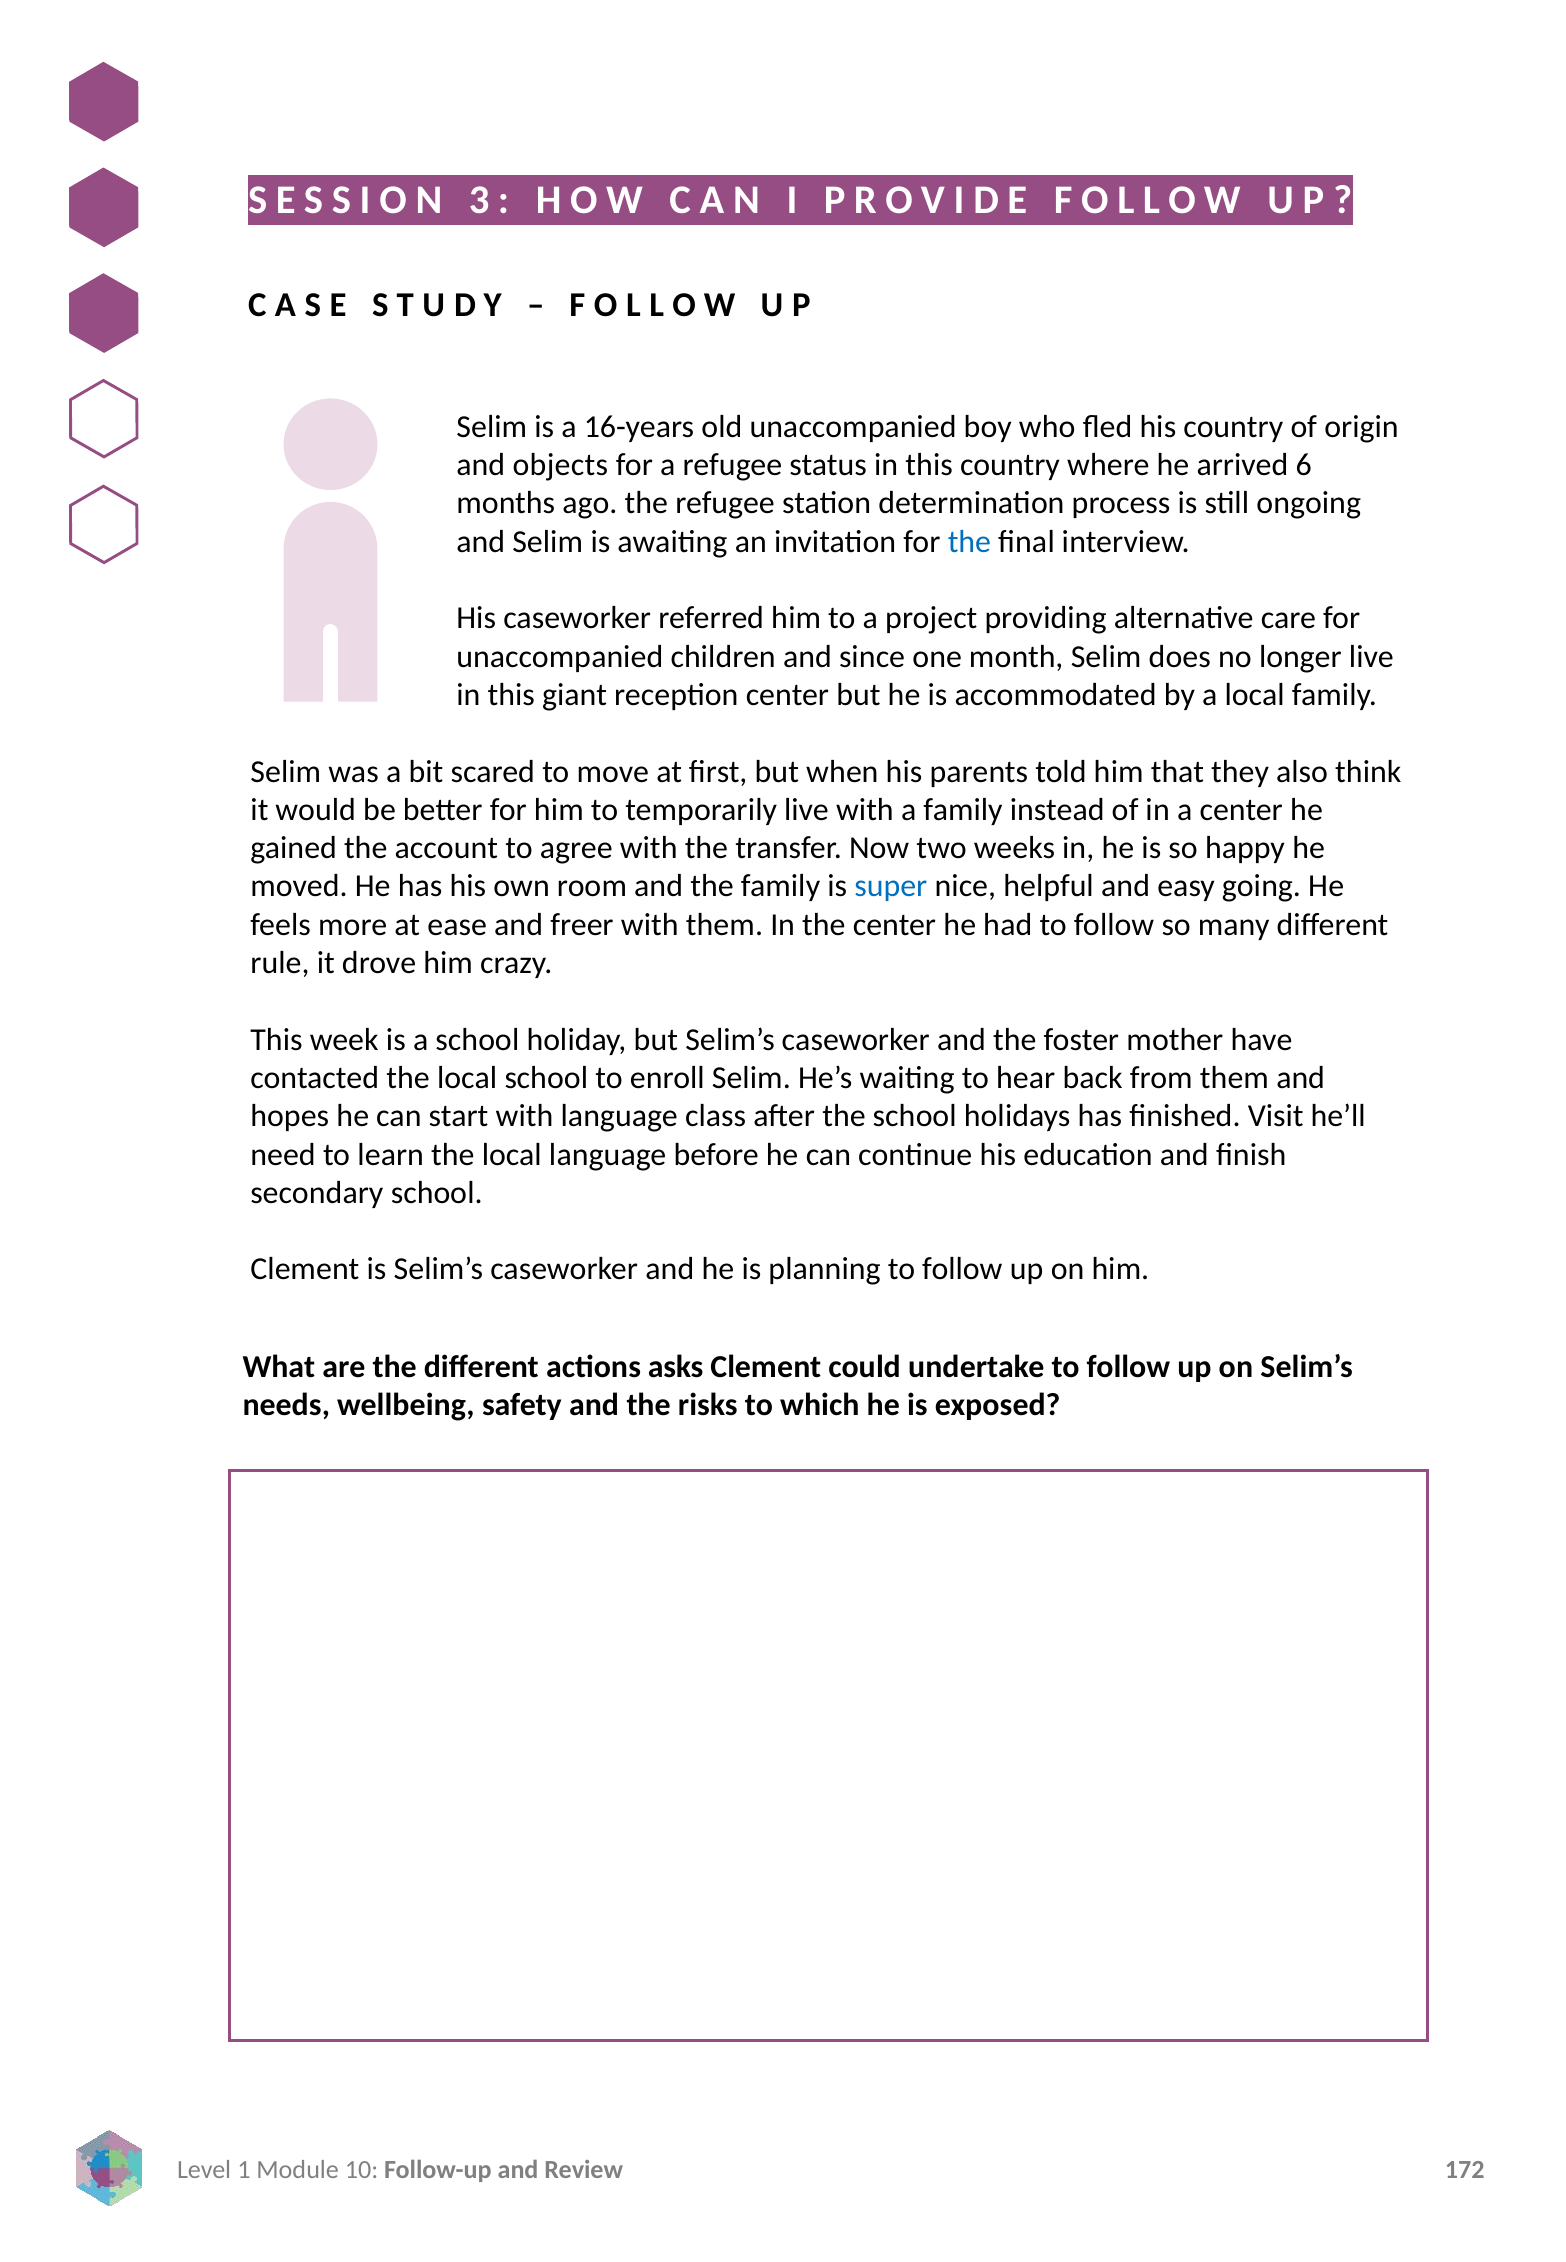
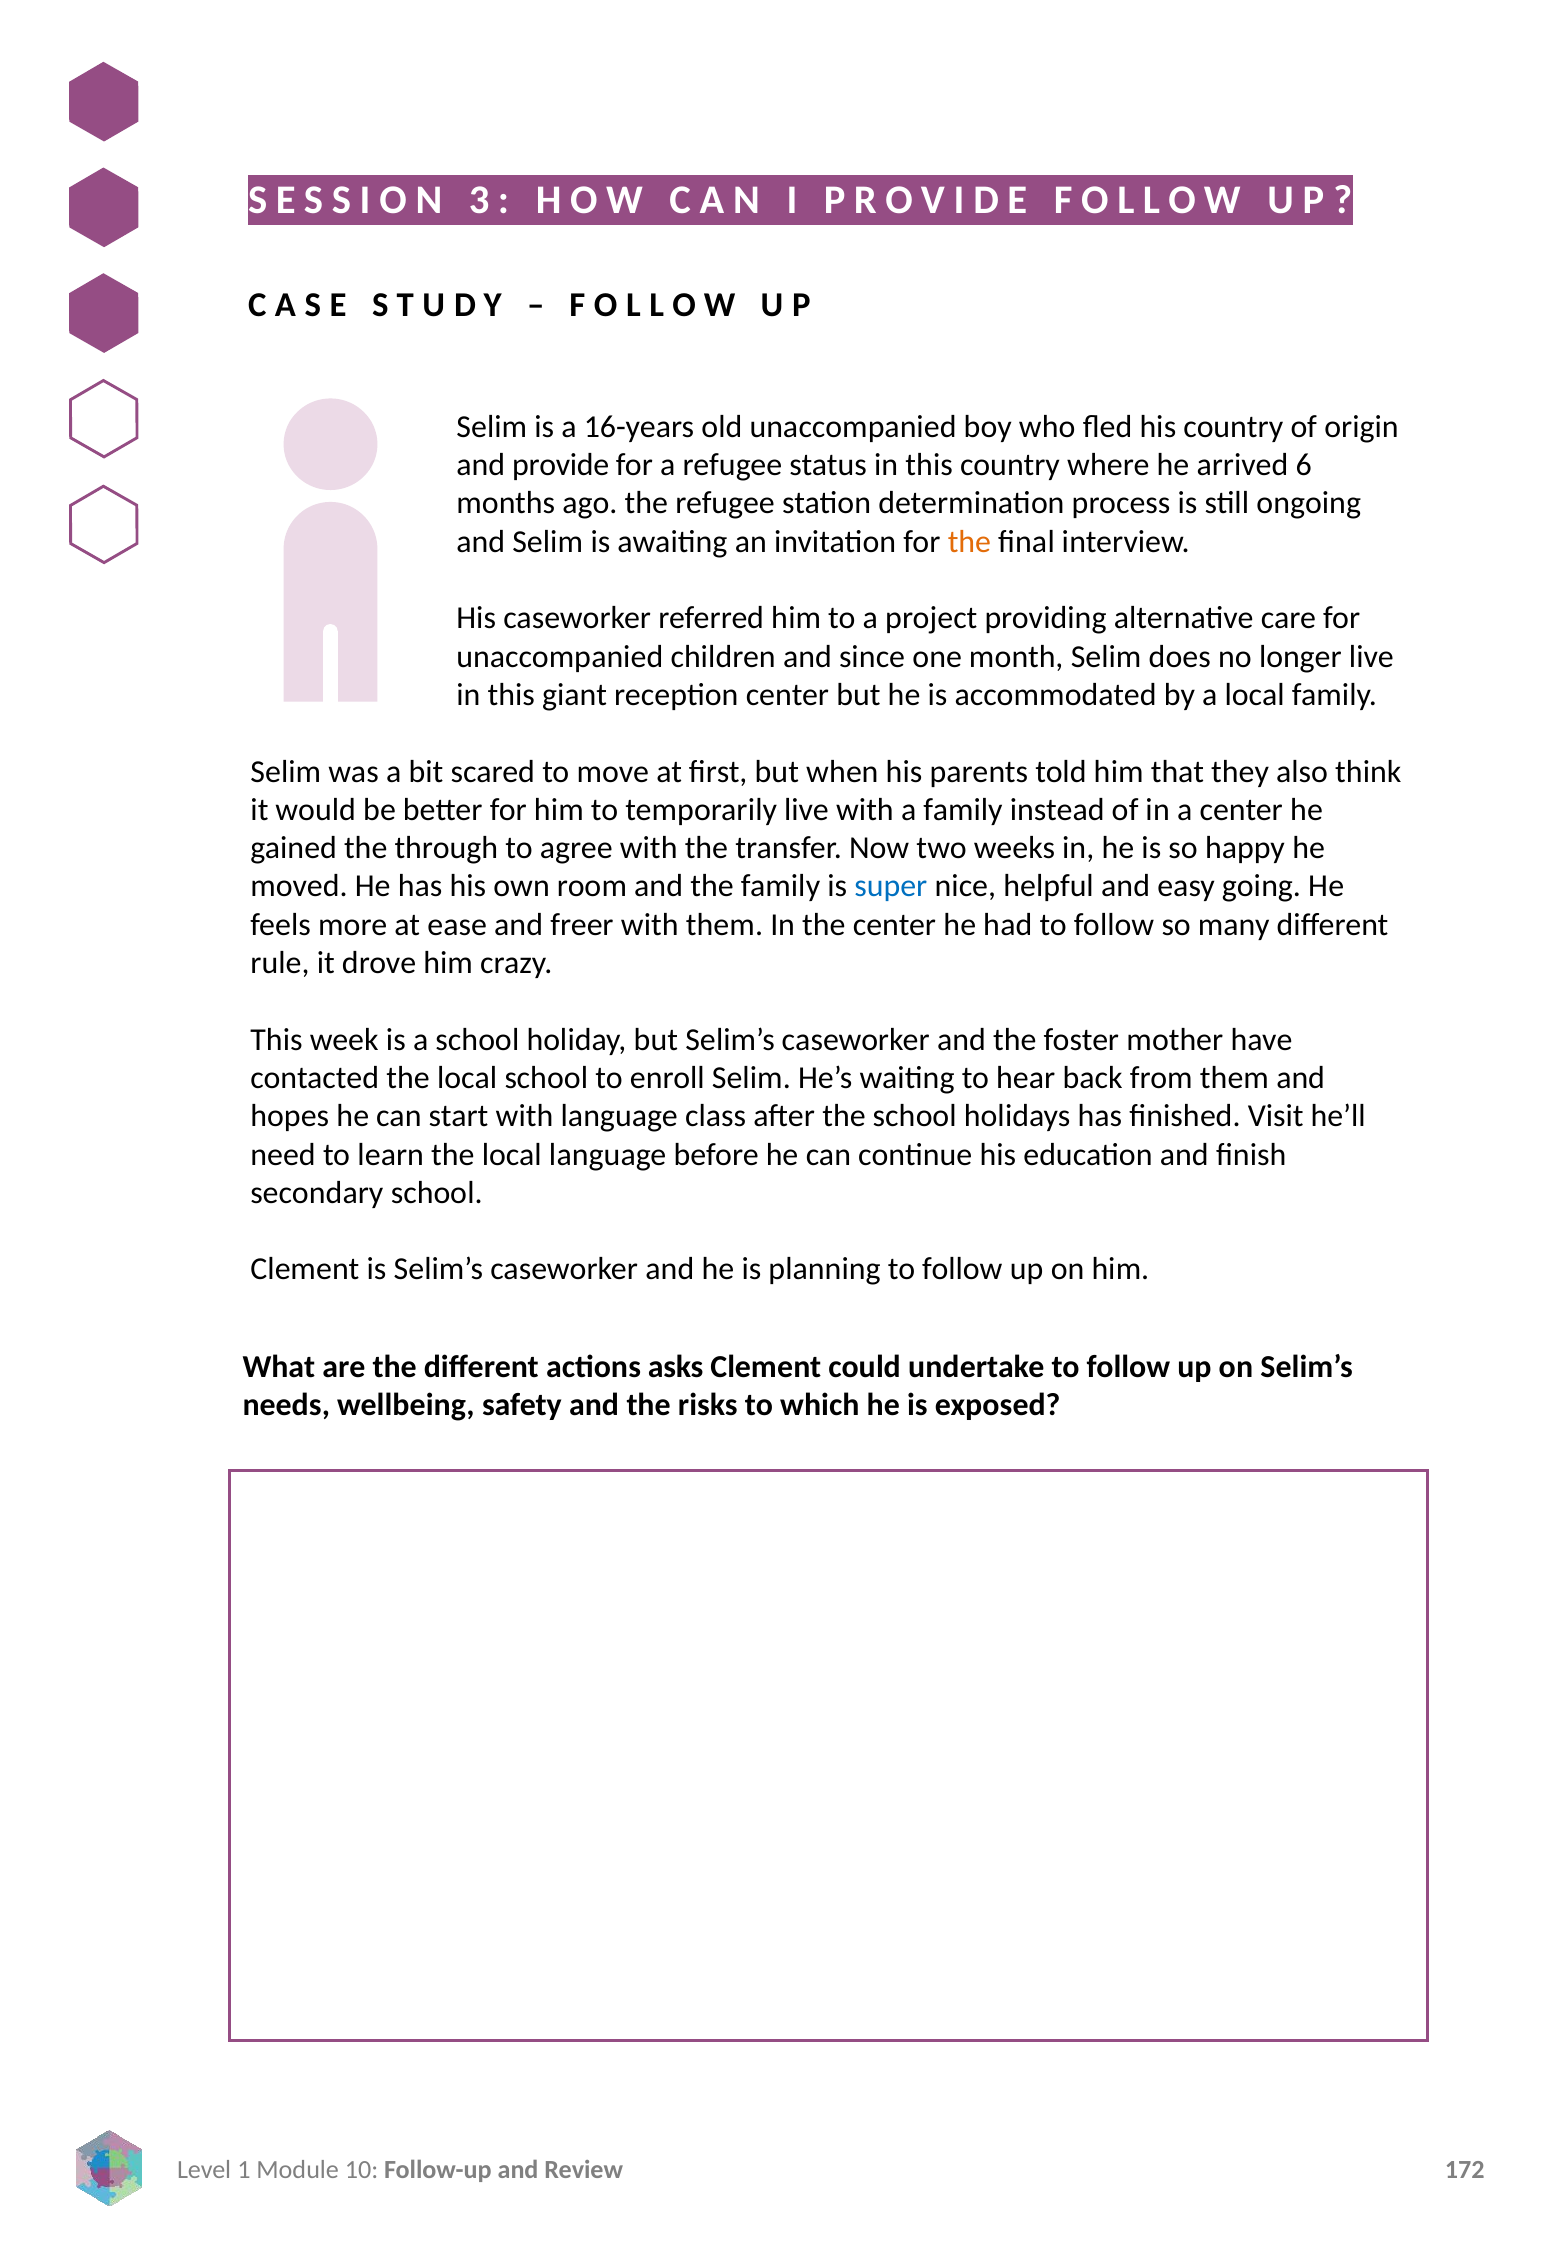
and objects: objects -> provide (561, 465)
the colour: blue -> orange (969, 542)
account: account -> through (446, 848)
